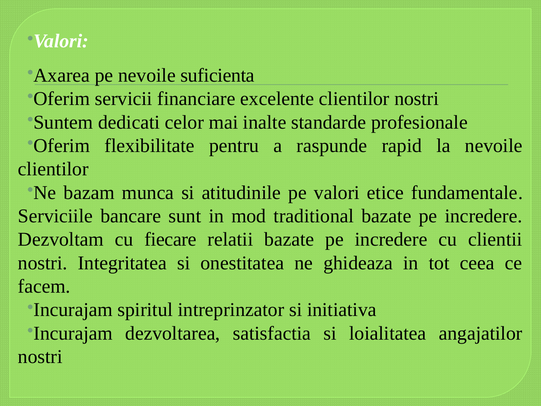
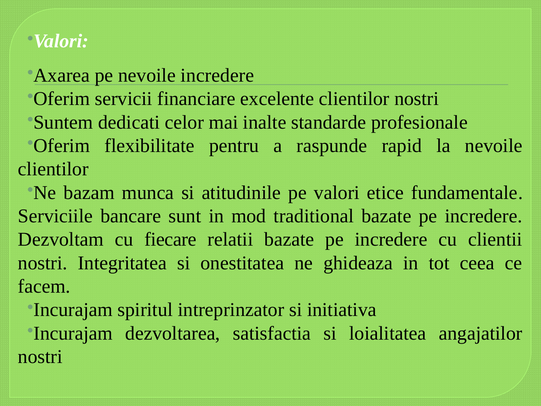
nevoile suficienta: suficienta -> incredere (217, 75)
